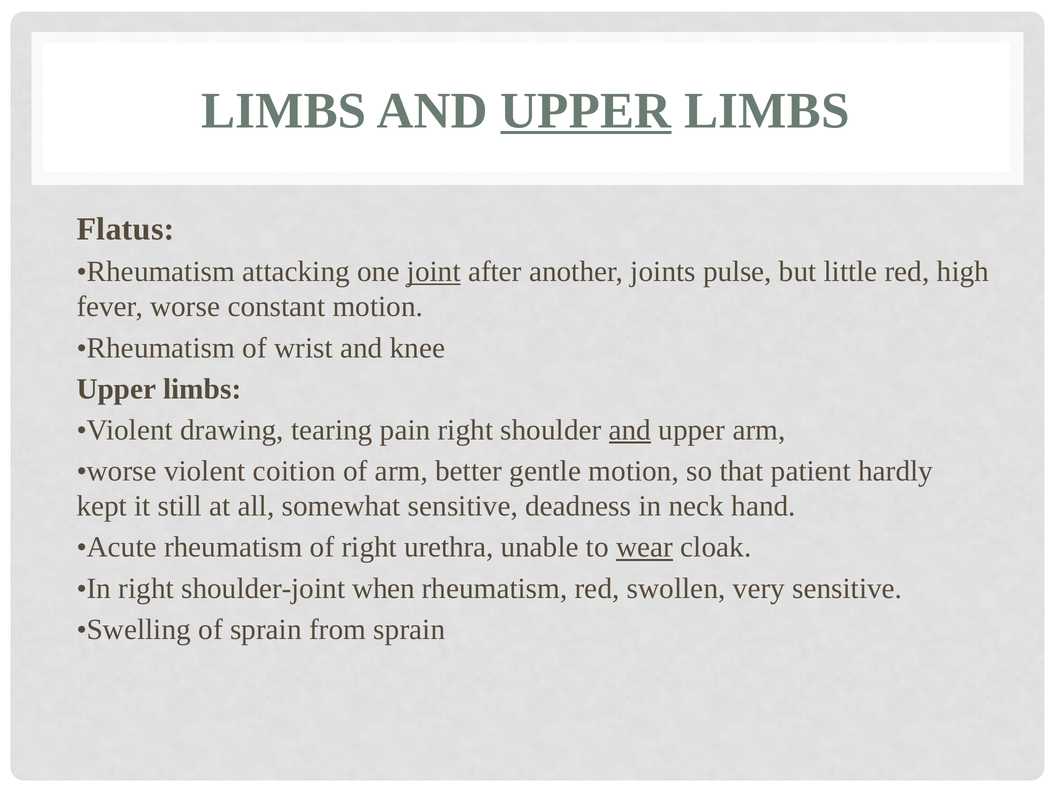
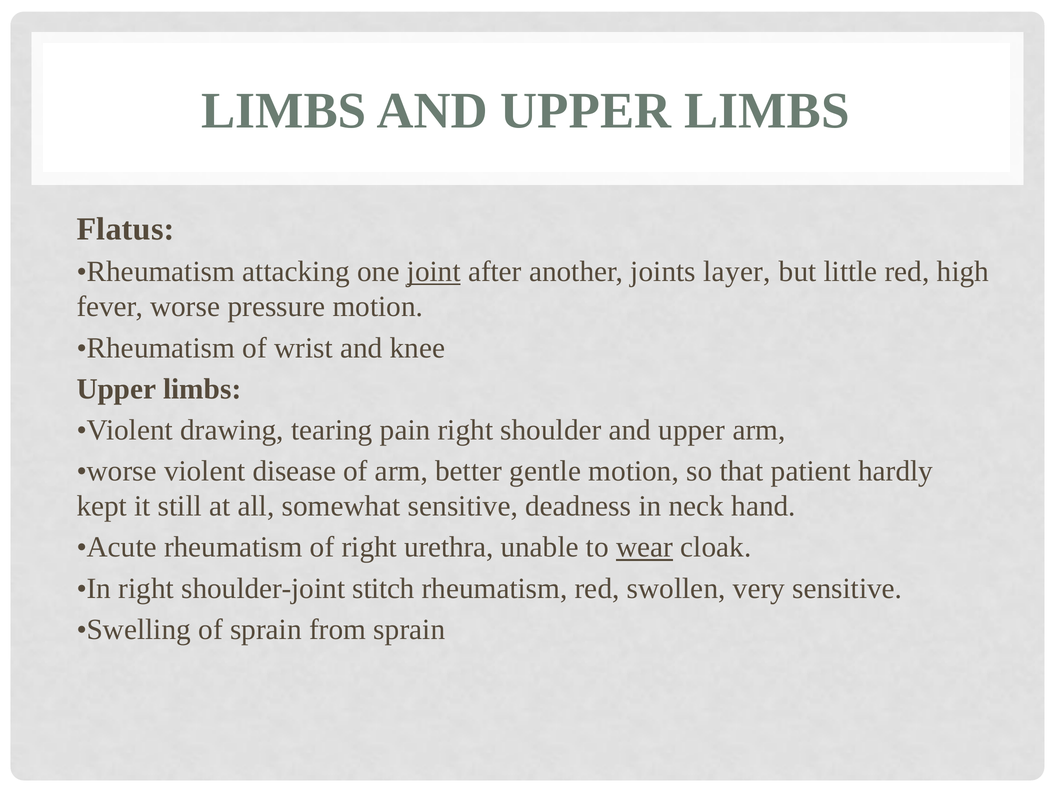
UPPER underline: present -> none (586, 111)
pulse: pulse -> layer (737, 272)
constant: constant -> pressure (276, 307)
and underline: present -> none (630, 430)
coition: coition -> disease (295, 471)
when: when -> stitch (384, 589)
